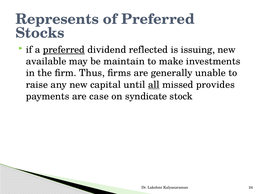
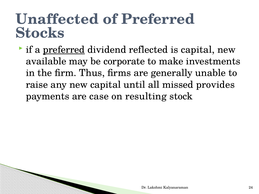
Represents: Represents -> Unaffected (57, 19)
is issuing: issuing -> capital (198, 50)
maintain: maintain -> corporate (124, 61)
all underline: present -> none (154, 85)
syndicate: syndicate -> resulting (146, 96)
